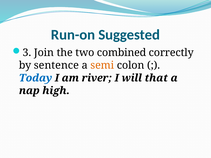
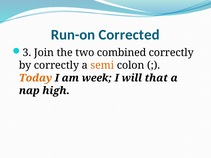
Suggested: Suggested -> Corrected (129, 35)
by sentence: sentence -> correctly (56, 65)
Today colour: blue -> orange (36, 78)
river: river -> week (97, 78)
